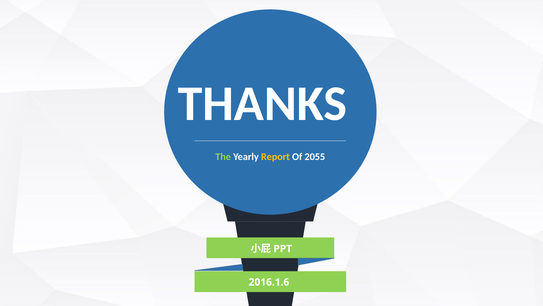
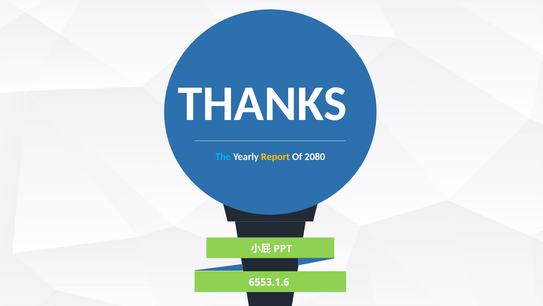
The colour: light green -> light blue (223, 157)
2055: 2055 -> 2080 (315, 157)
2016.1.6: 2016.1.6 -> 6553.1.6 (269, 282)
